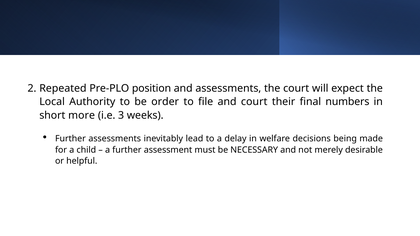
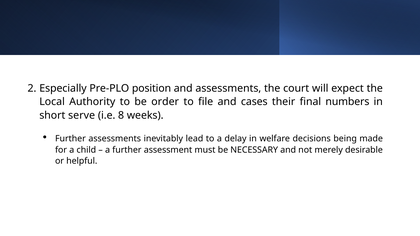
Repeated: Repeated -> Especially (63, 88)
and court: court -> cases (254, 102)
more: more -> serve (82, 115)
3: 3 -> 8 (121, 115)
